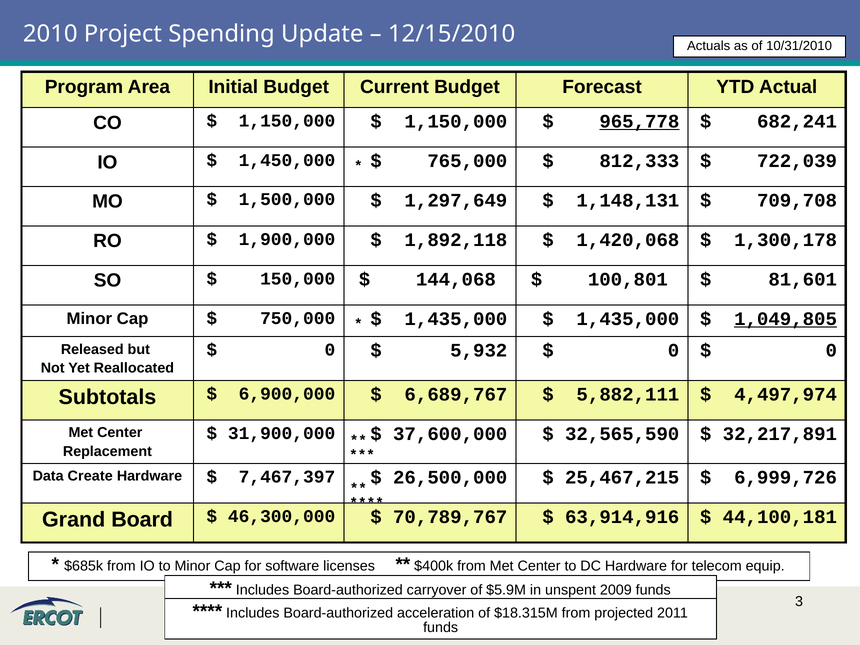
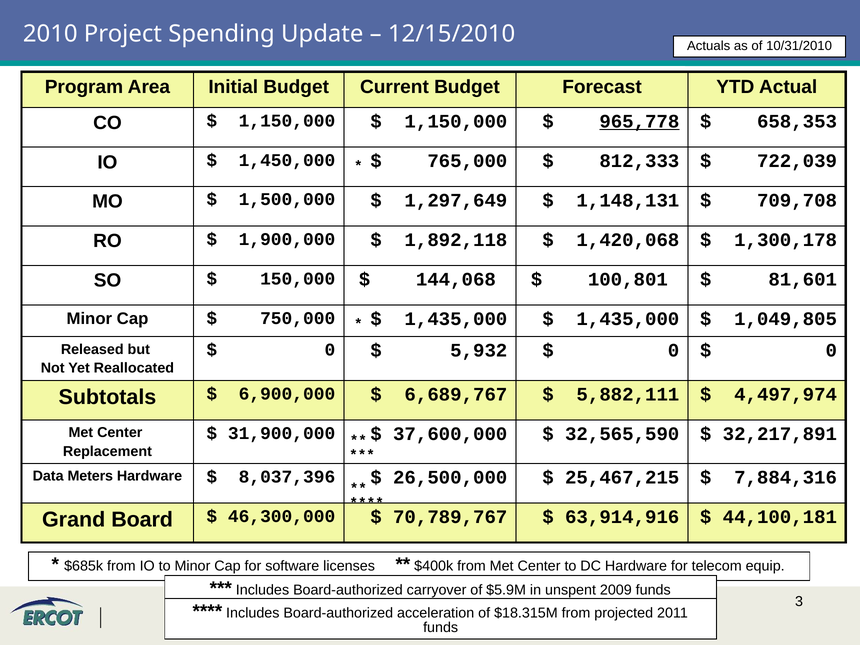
682,241: 682,241 -> 658,353 (797, 121)
1,049,805 underline: present -> none (786, 319)
Create: Create -> Meters (90, 476)
7,467,397: 7,467,397 -> 8,037,396 (287, 477)
6,999,726: 6,999,726 -> 7,884,316 (786, 477)
